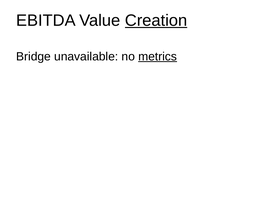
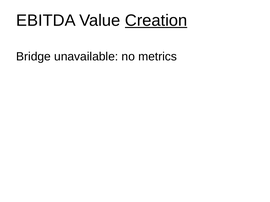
metrics underline: present -> none (158, 57)
